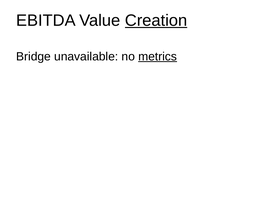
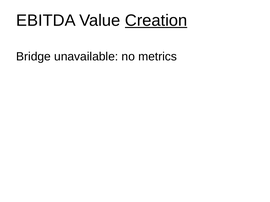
metrics underline: present -> none (158, 57)
